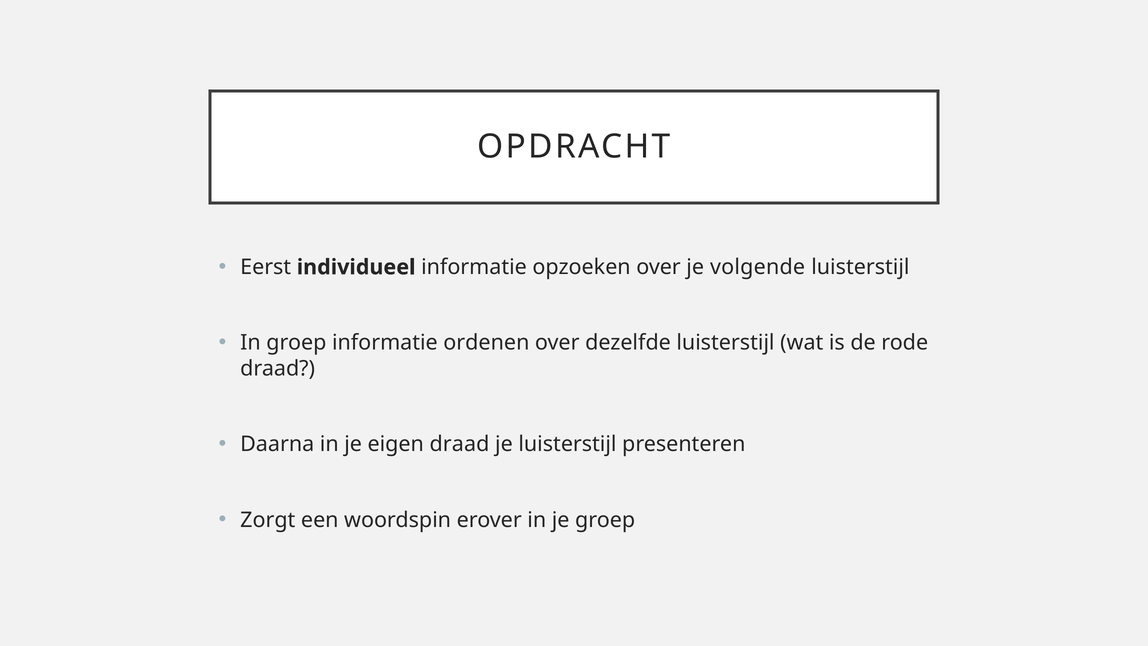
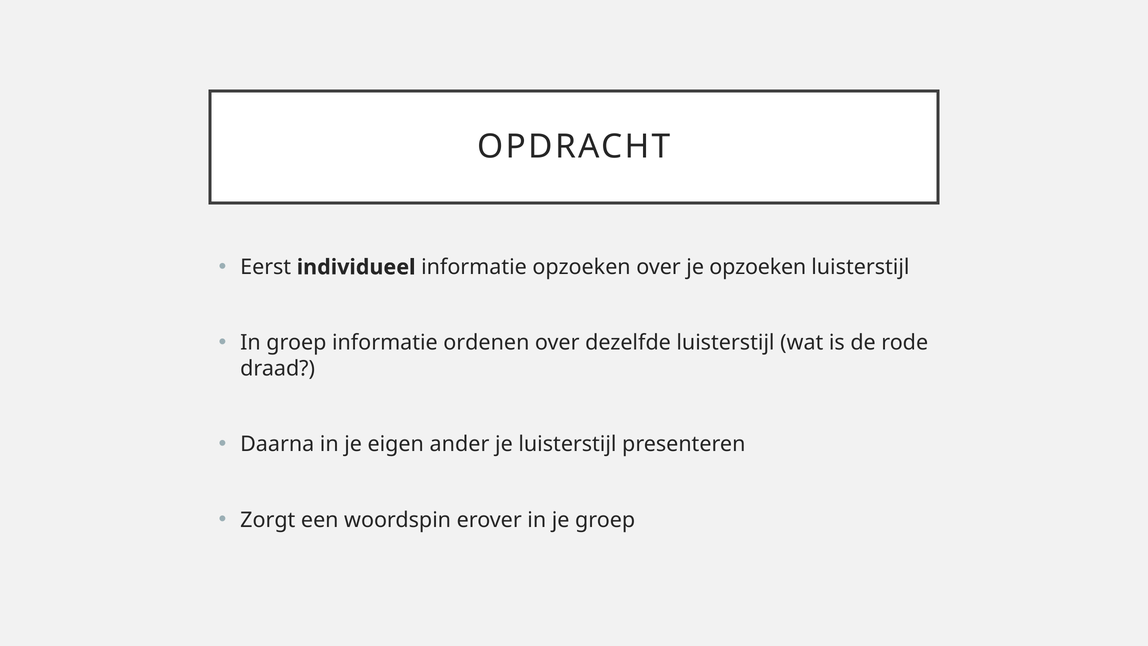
je volgende: volgende -> opzoeken (758, 267)
eigen draad: draad -> ander (459, 444)
